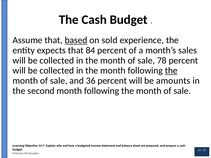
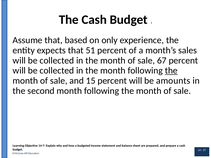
based underline: present -> none (76, 40)
sold: sold -> only (110, 40)
84: 84 -> 51 (90, 50)
78: 78 -> 67 (162, 61)
36: 36 -> 15 (91, 81)
